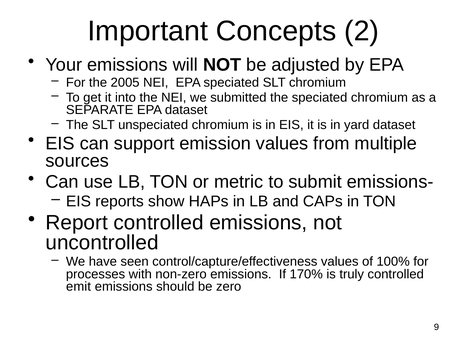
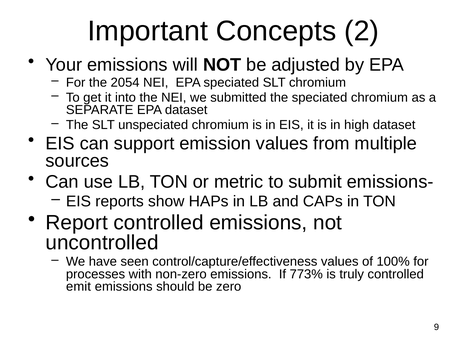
2005: 2005 -> 2054 (125, 83)
yard: yard -> high (357, 125)
170%: 170% -> 773% (306, 274)
